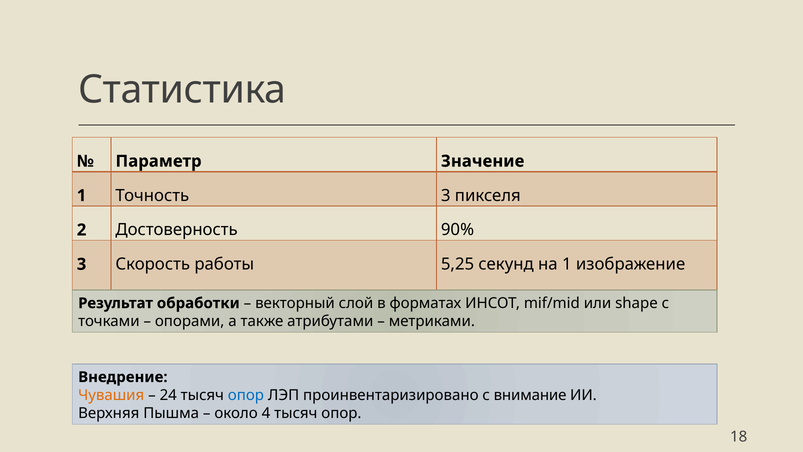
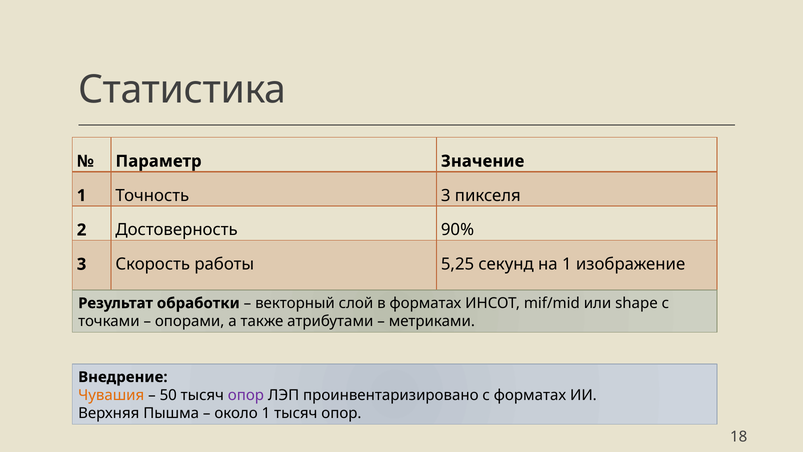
24: 24 -> 50 (168, 395)
опор colour: blue -> purple (246, 395)
с внимание: внимание -> форматах (530, 395)
около 4: 4 -> 1 (266, 413)
